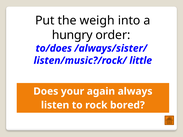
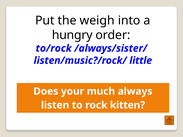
to/does: to/does -> to/rock (54, 48)
again: again -> much (101, 91)
bored: bored -> kitten (127, 105)
